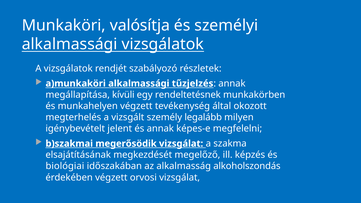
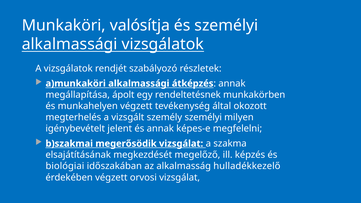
tűzjelzés: tűzjelzés -> átképzés (193, 83)
kívüli: kívüli -> ápolt (123, 95)
személy legalább: legalább -> személyi (203, 117)
alkoholszondás: alkoholszondás -> hulladékkezelő (247, 166)
